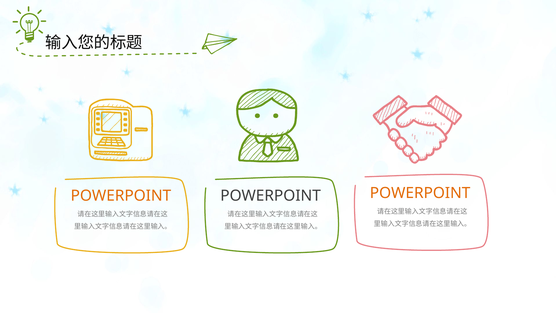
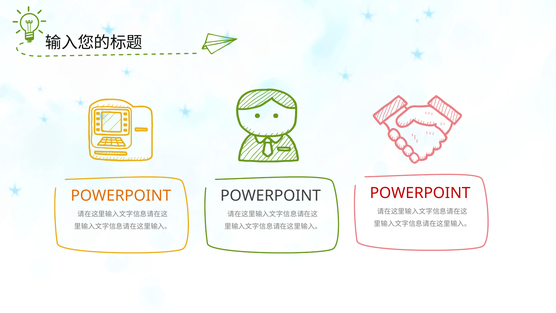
POWERPOINT colour: orange -> red (420, 193)
